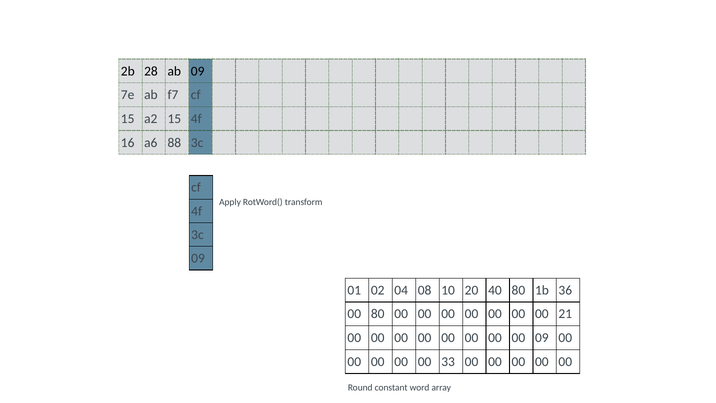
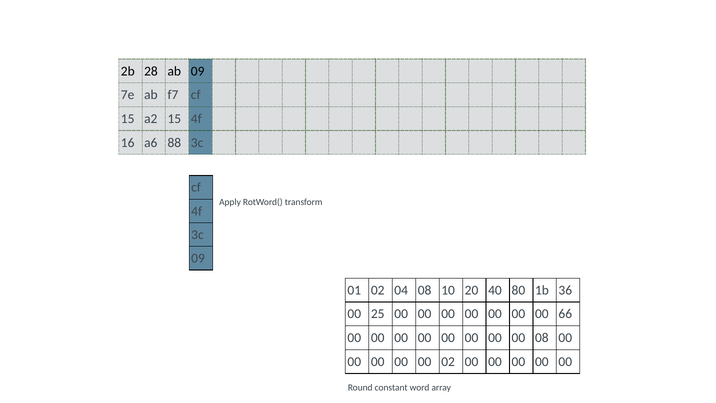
00 80: 80 -> 25 (378, 314)
21: 21 -> 66 (565, 314)
00 09: 09 -> 08 (542, 338)
00 33: 33 -> 02 (448, 361)
